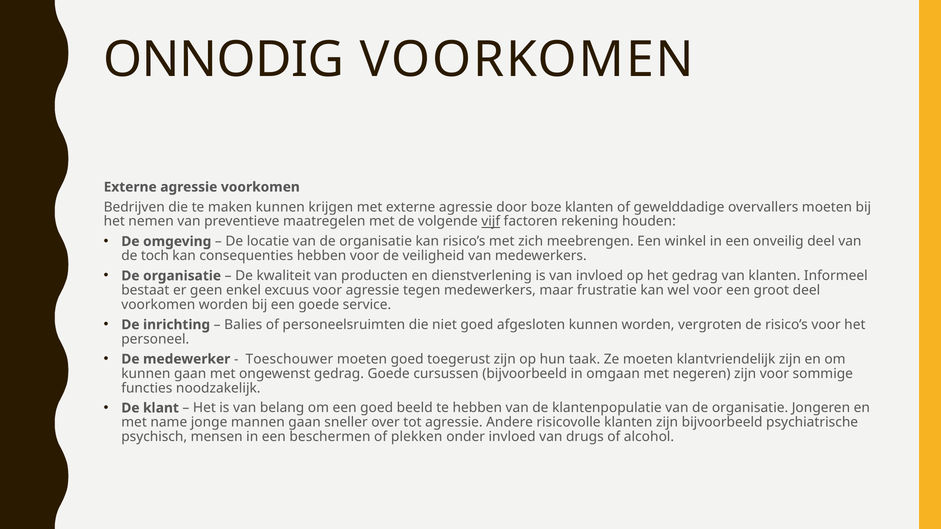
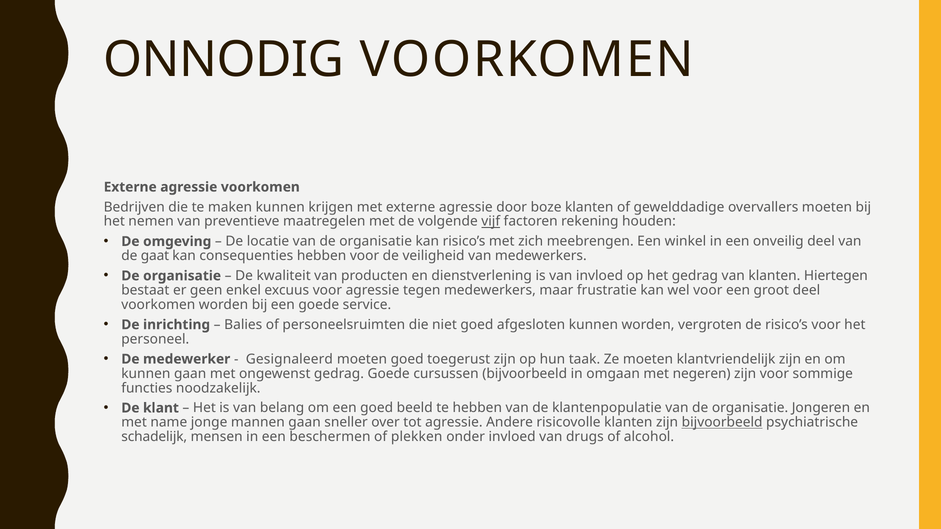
toch: toch -> gaat (155, 256)
Informeel: Informeel -> Hiertegen (836, 276)
Toeschouwer: Toeschouwer -> Gesignaleerd (289, 359)
bijvoorbeeld underline: none -> present (722, 423)
psychisch: psychisch -> schadelijk (154, 437)
